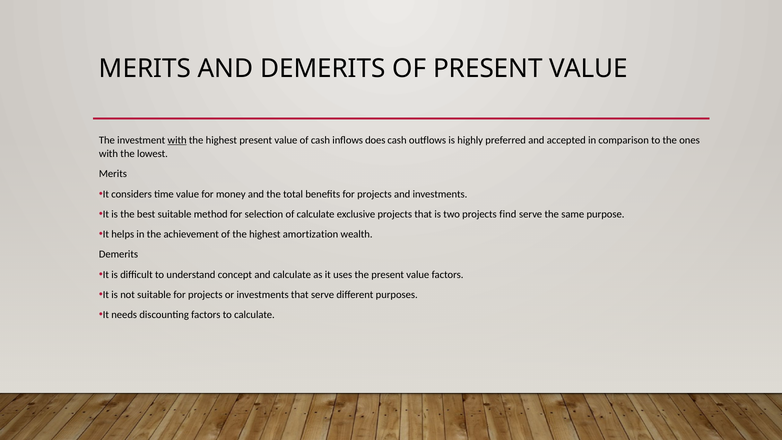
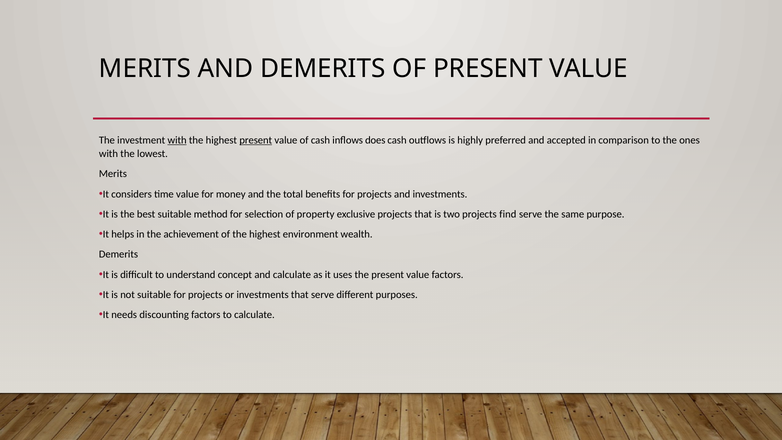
present underline: none -> present (256, 140)
of calculate: calculate -> property (316, 214)
amortization: amortization -> environment (311, 234)
